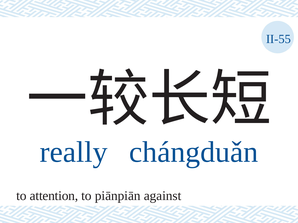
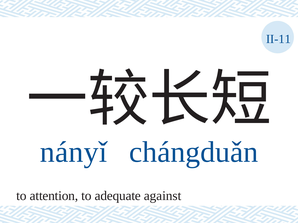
II-55: II-55 -> II-11 (278, 39)
really: really -> nányǐ (74, 153)
piānpiān: piānpiān -> adequate (118, 196)
